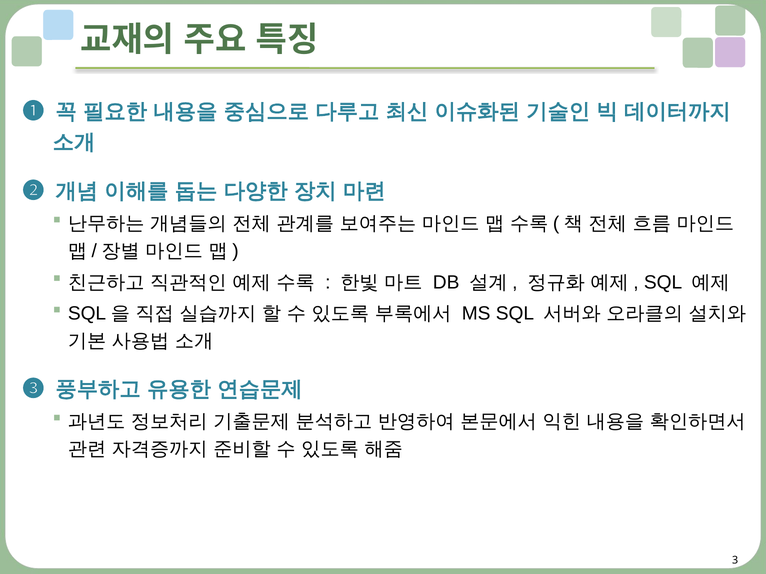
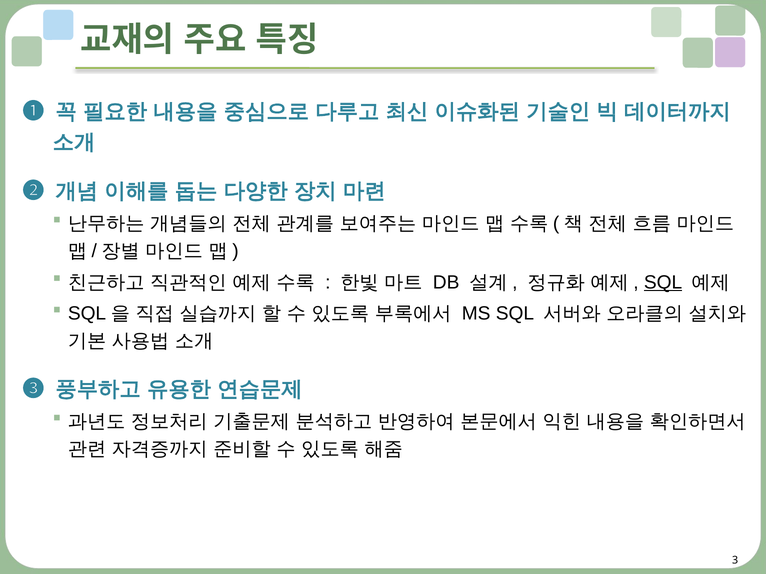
SQL underline: none -> present (663, 282)
